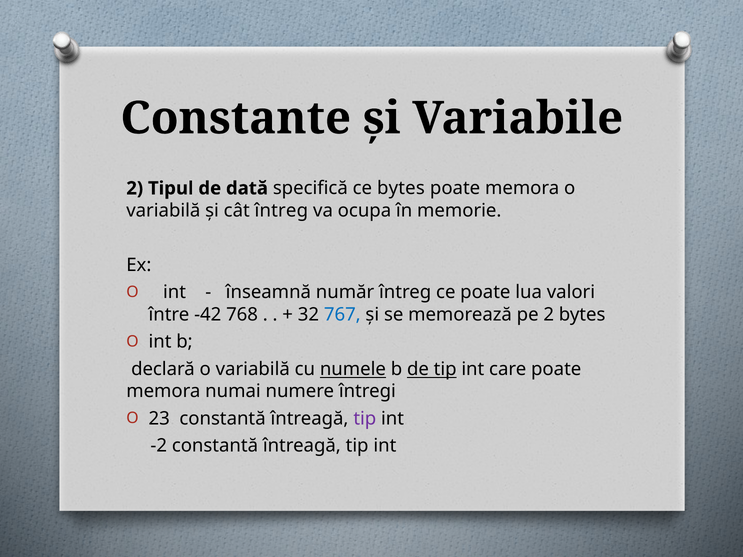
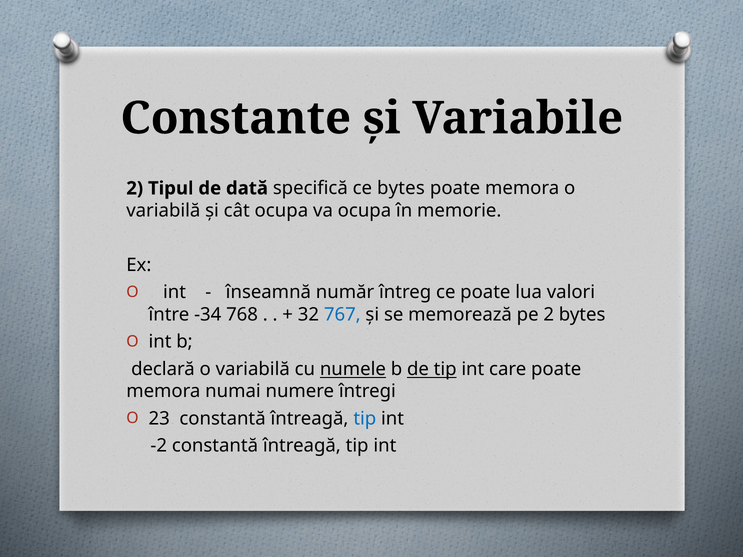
cât întreg: întreg -> ocupa (281, 211)
-42: -42 -> -34 (208, 315)
tip colour: purple -> blue (365, 419)
